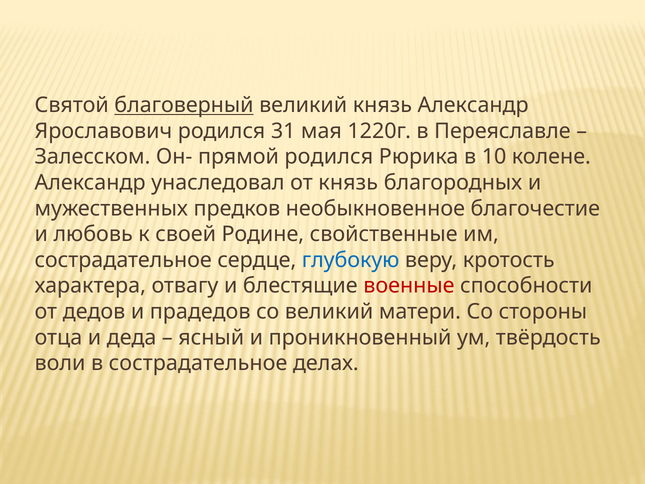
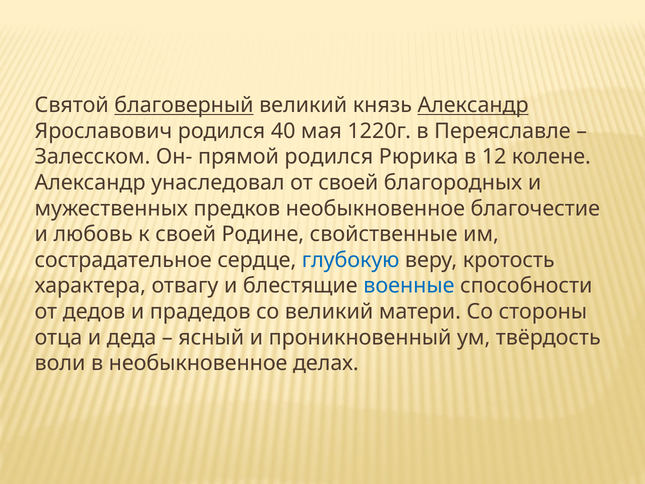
Александр underline: none -> present (473, 105)
31: 31 -> 40 (283, 131)
10: 10 -> 12 (494, 157)
от князь: князь -> своей (348, 183)
военные colour: red -> blue (409, 286)
в сострадательное: сострадательное -> необыкновенное (198, 363)
